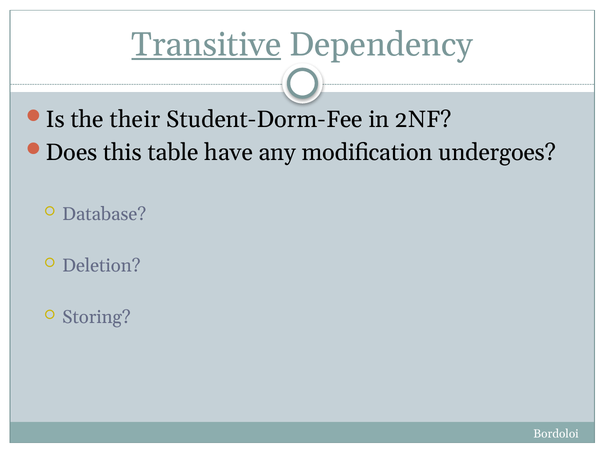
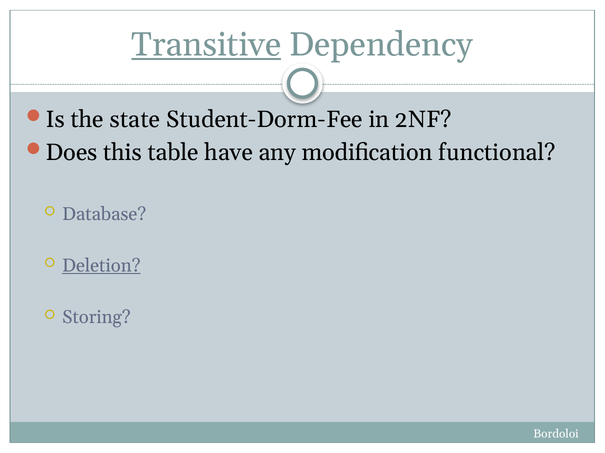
their: their -> state (135, 120)
undergoes: undergoes -> functional (497, 153)
Deletion underline: none -> present (101, 266)
